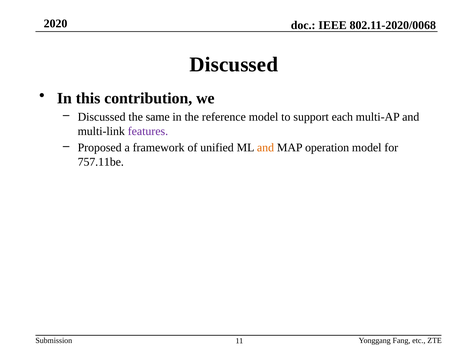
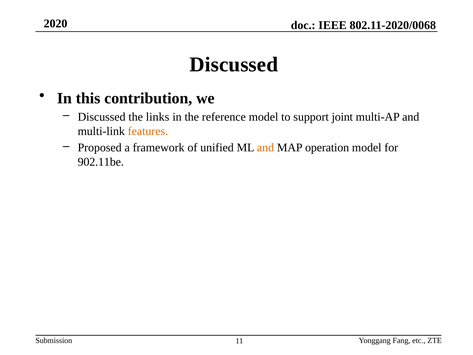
same: same -> links (158, 117)
each: each -> joint (342, 117)
features colour: purple -> orange (148, 131)
757.11be: 757.11be -> 902.11be (101, 162)
